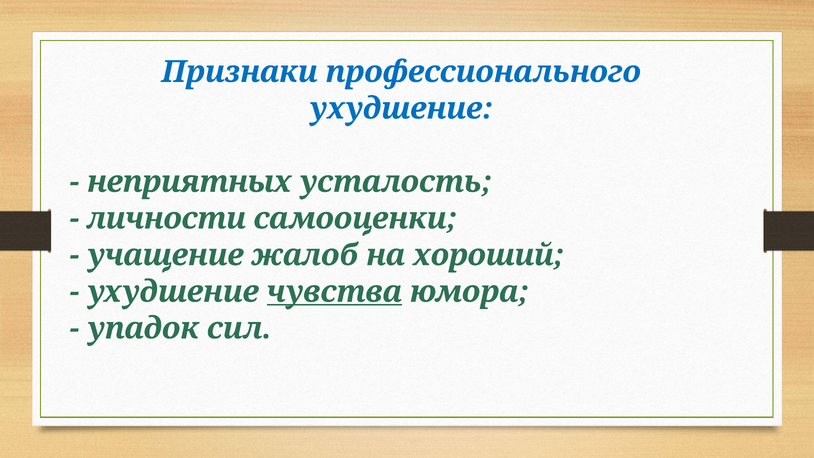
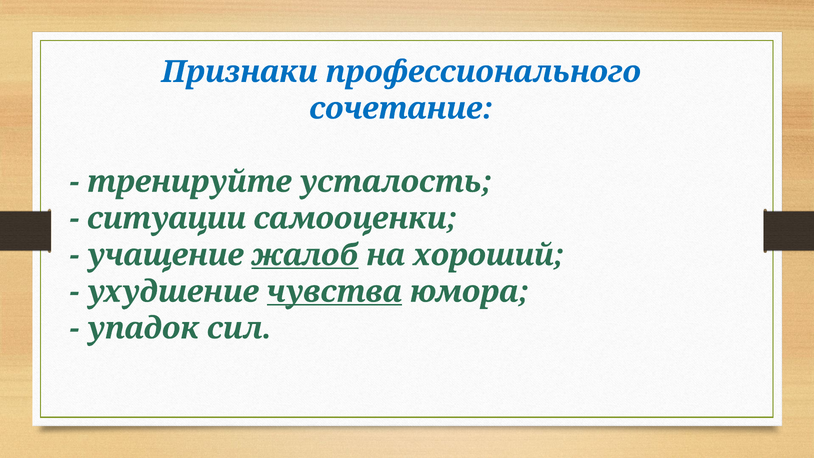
ухудшение: ухудшение -> сочетание (401, 108)
неприятных: неприятных -> тренируйте (189, 182)
личности: личности -> ситуации (167, 218)
жалоб underline: none -> present (305, 255)
